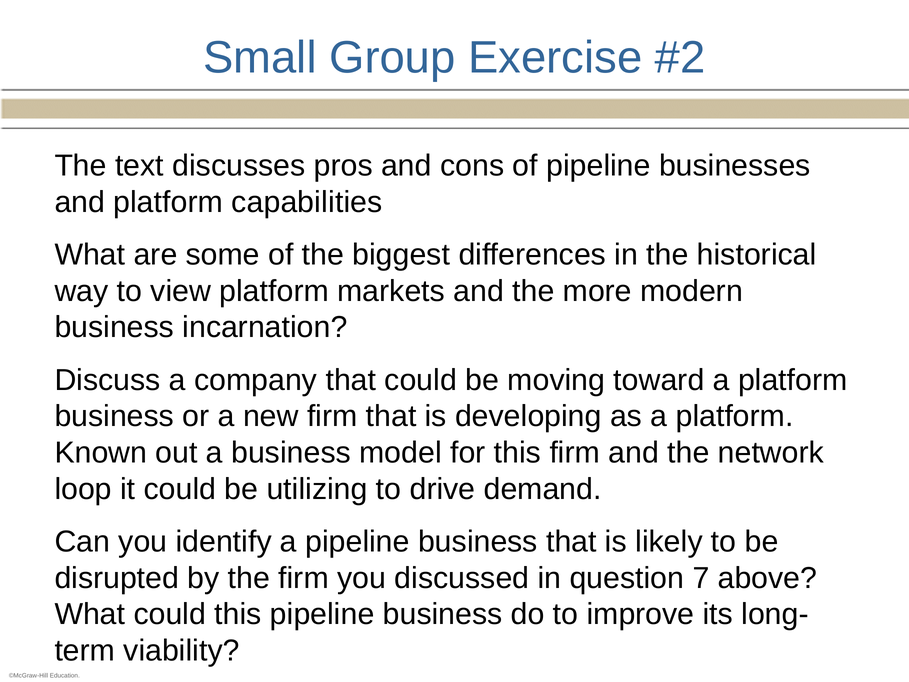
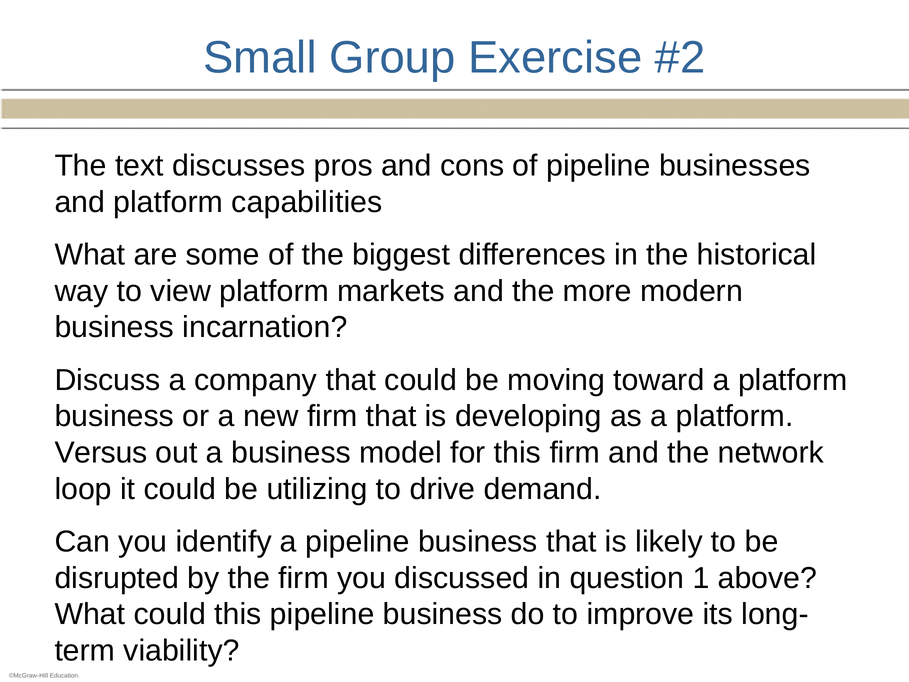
Known: Known -> Versus (101, 453)
7: 7 -> 1 (701, 578)
